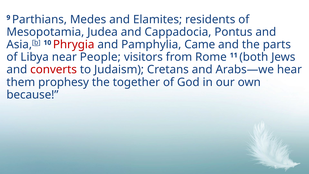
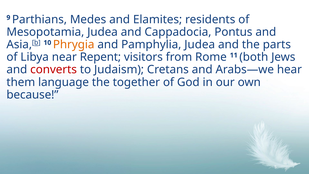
Phrygia colour: red -> orange (74, 45)
Pamphylia Came: Came -> Judea (200, 45)
People: People -> Repent (100, 57)
prophesy: prophesy -> language (64, 82)
